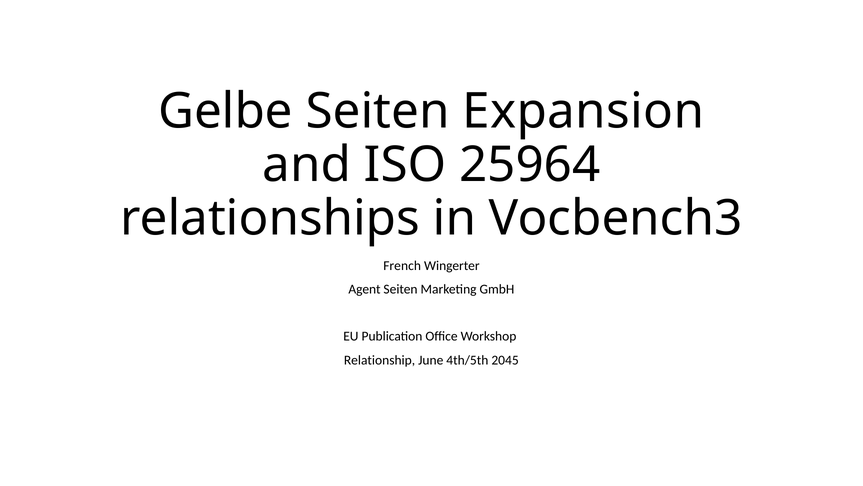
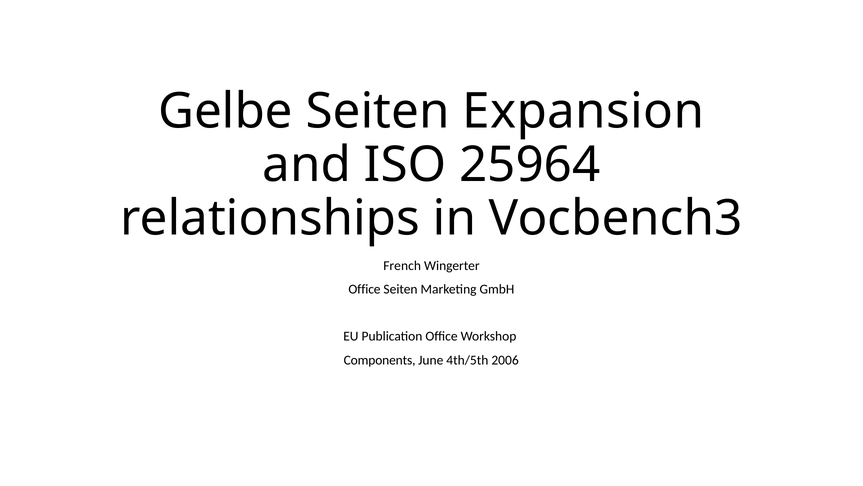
Agent: Agent -> Office (364, 289)
Relationship: Relationship -> Components (380, 360)
2045: 2045 -> 2006 (505, 360)
